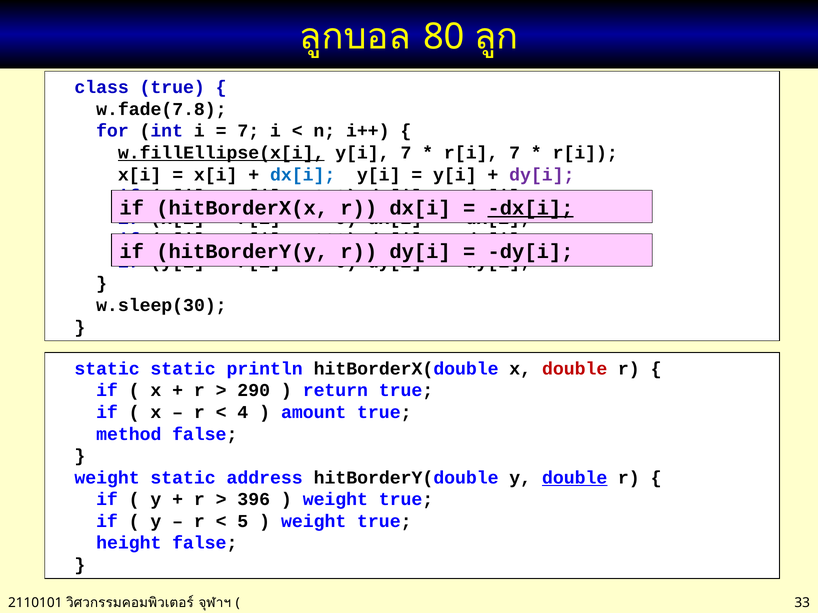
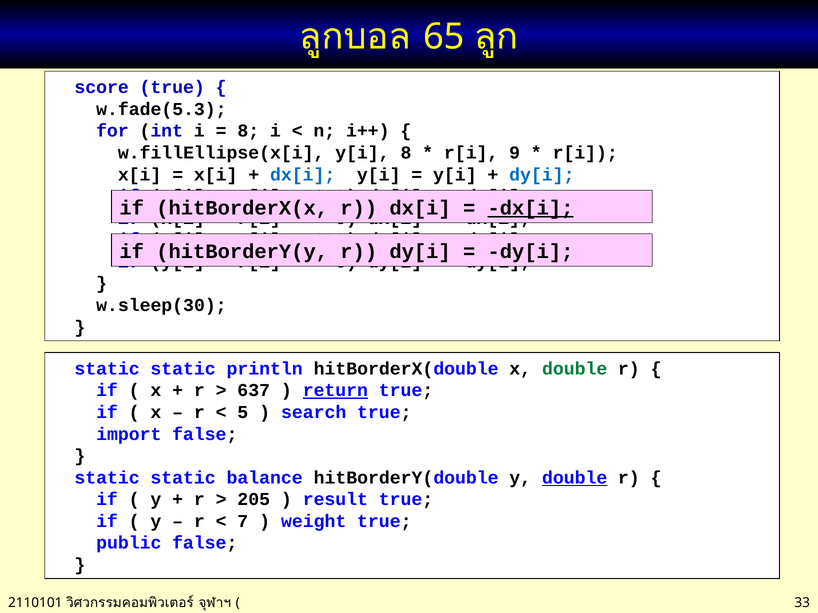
80: 80 -> 65 (444, 37)
class: class -> score (102, 87)
w.fade(7.8: w.fade(7.8 -> w.fade(5.3 (161, 109)
7: 7 -> 8 (248, 131)
w.fillEllipse(x[i underline: present -> none (221, 153)
y[i 7: 7 -> 8 (406, 153)
r[i 7: 7 -> 9 (515, 153)
dy[i colour: purple -> blue (542, 175)
double colour: red -> green (575, 369)
290: 290 -> 637 (254, 391)
return underline: none -> present (335, 391)
4: 4 -> 5 (243, 413)
amount: amount -> search (314, 413)
method: method -> import (129, 434)
weight: weight -> static (107, 478)
address: address -> balance (265, 478)
396: 396 -> 205 (254, 500)
weight: weight -> result (335, 500)
5: 5 -> 7 (243, 522)
height: height -> public (129, 543)
